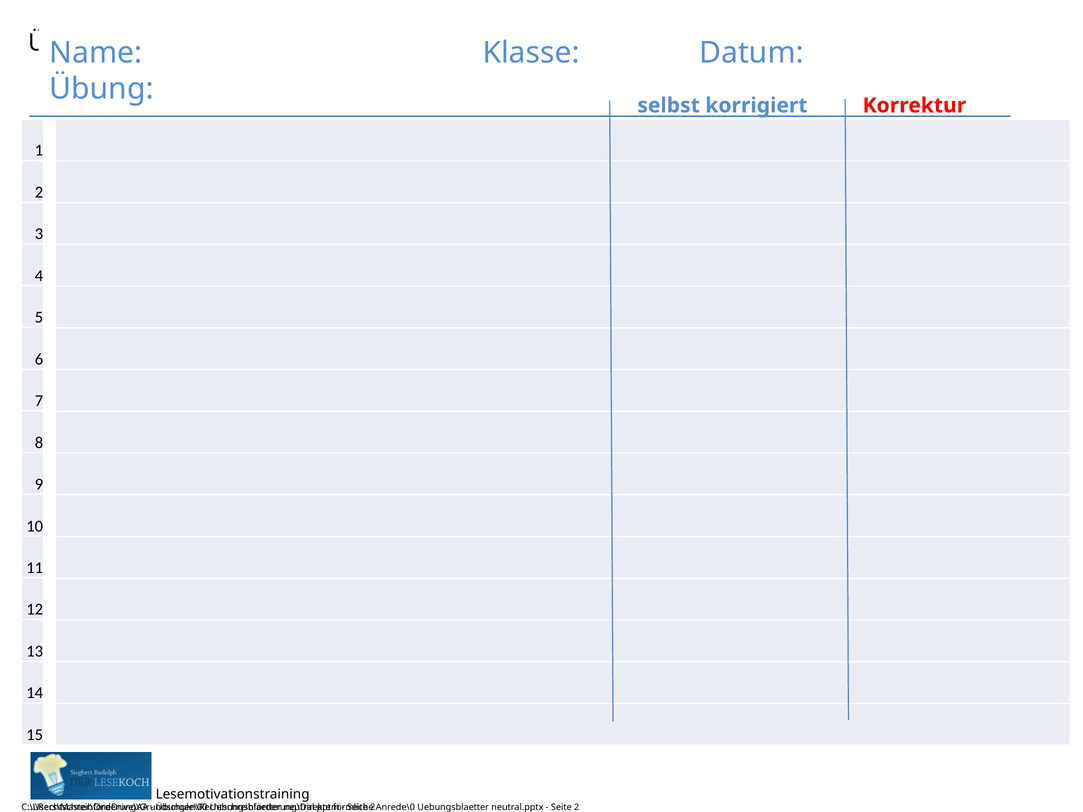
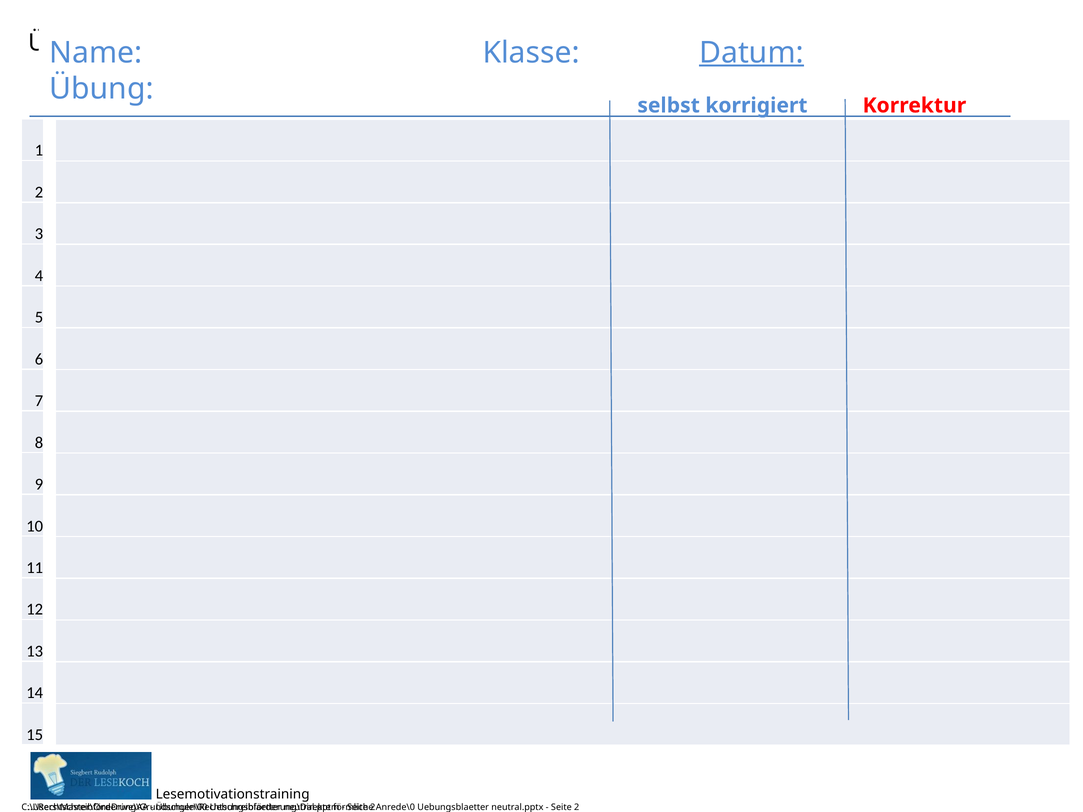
Datum underline: none -> present (751, 53)
